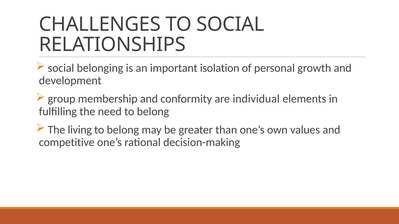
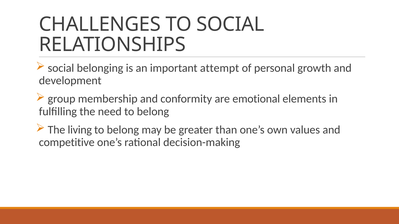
isolation: isolation -> attempt (220, 68)
individual: individual -> emotional (256, 99)
